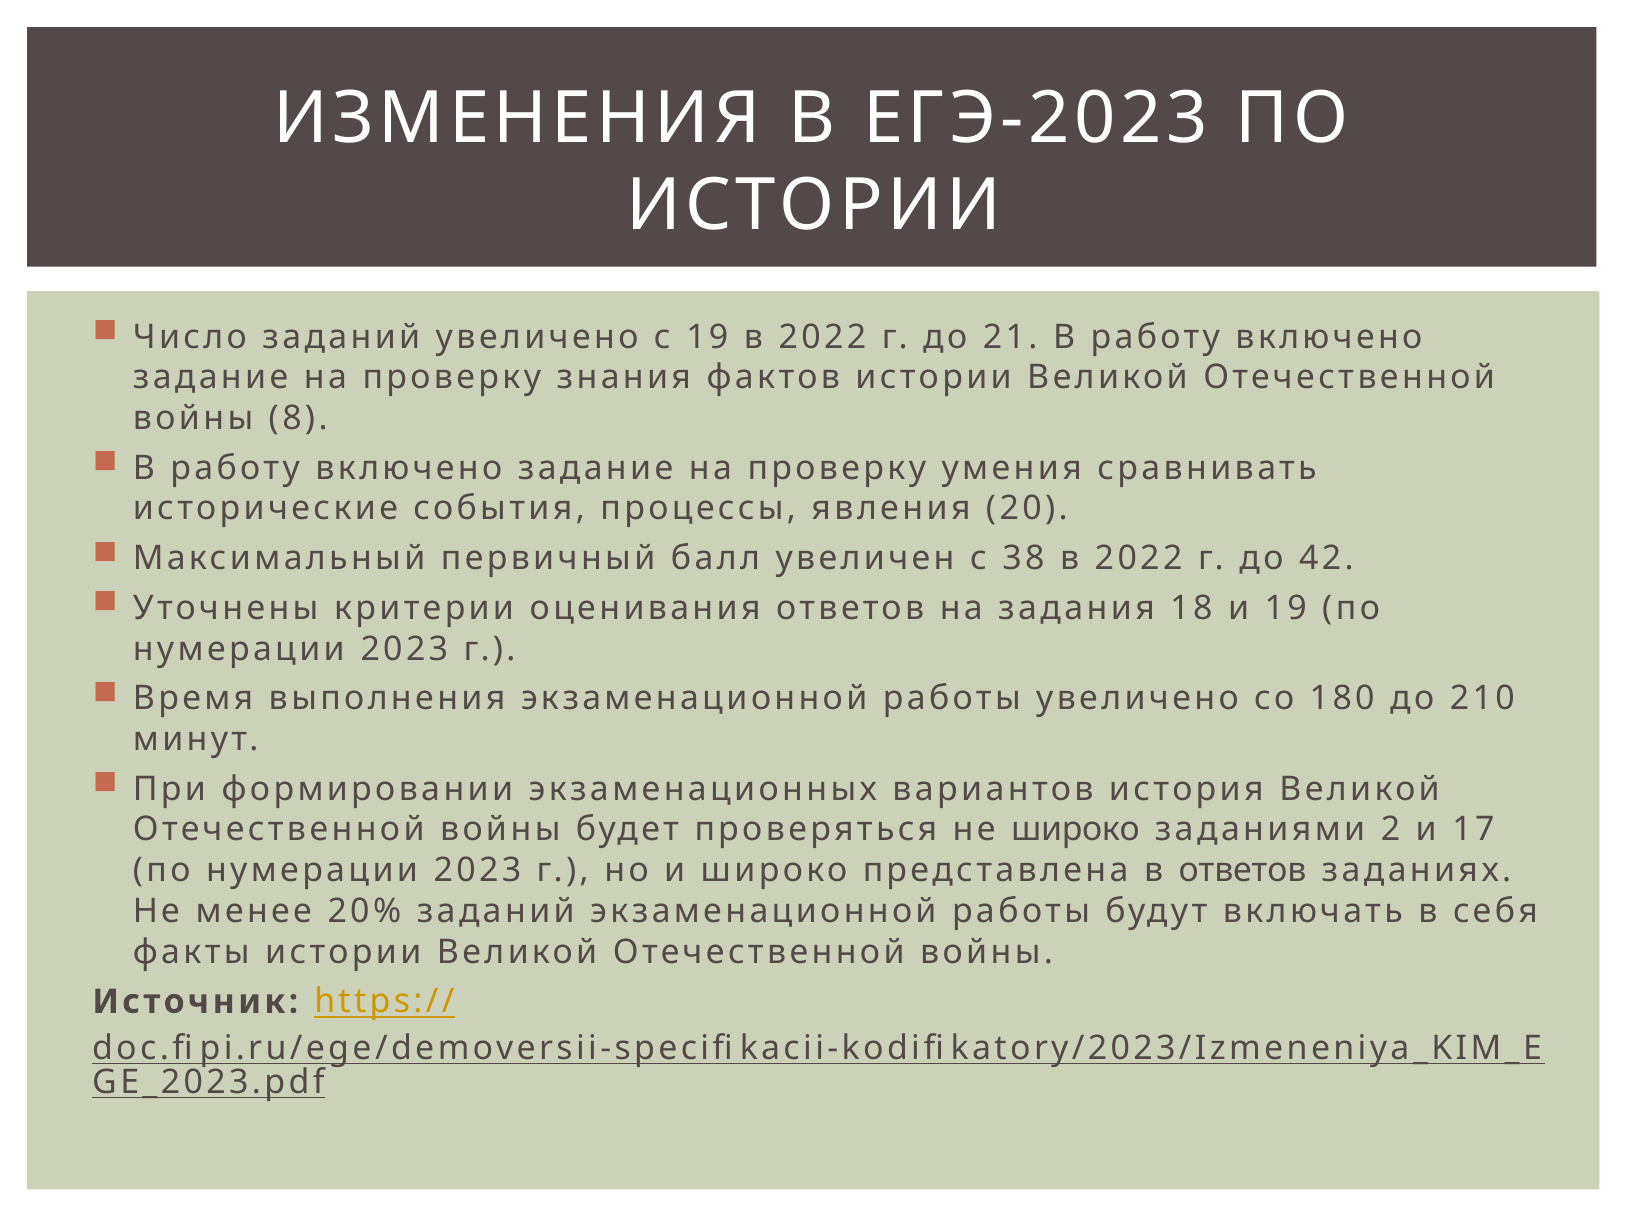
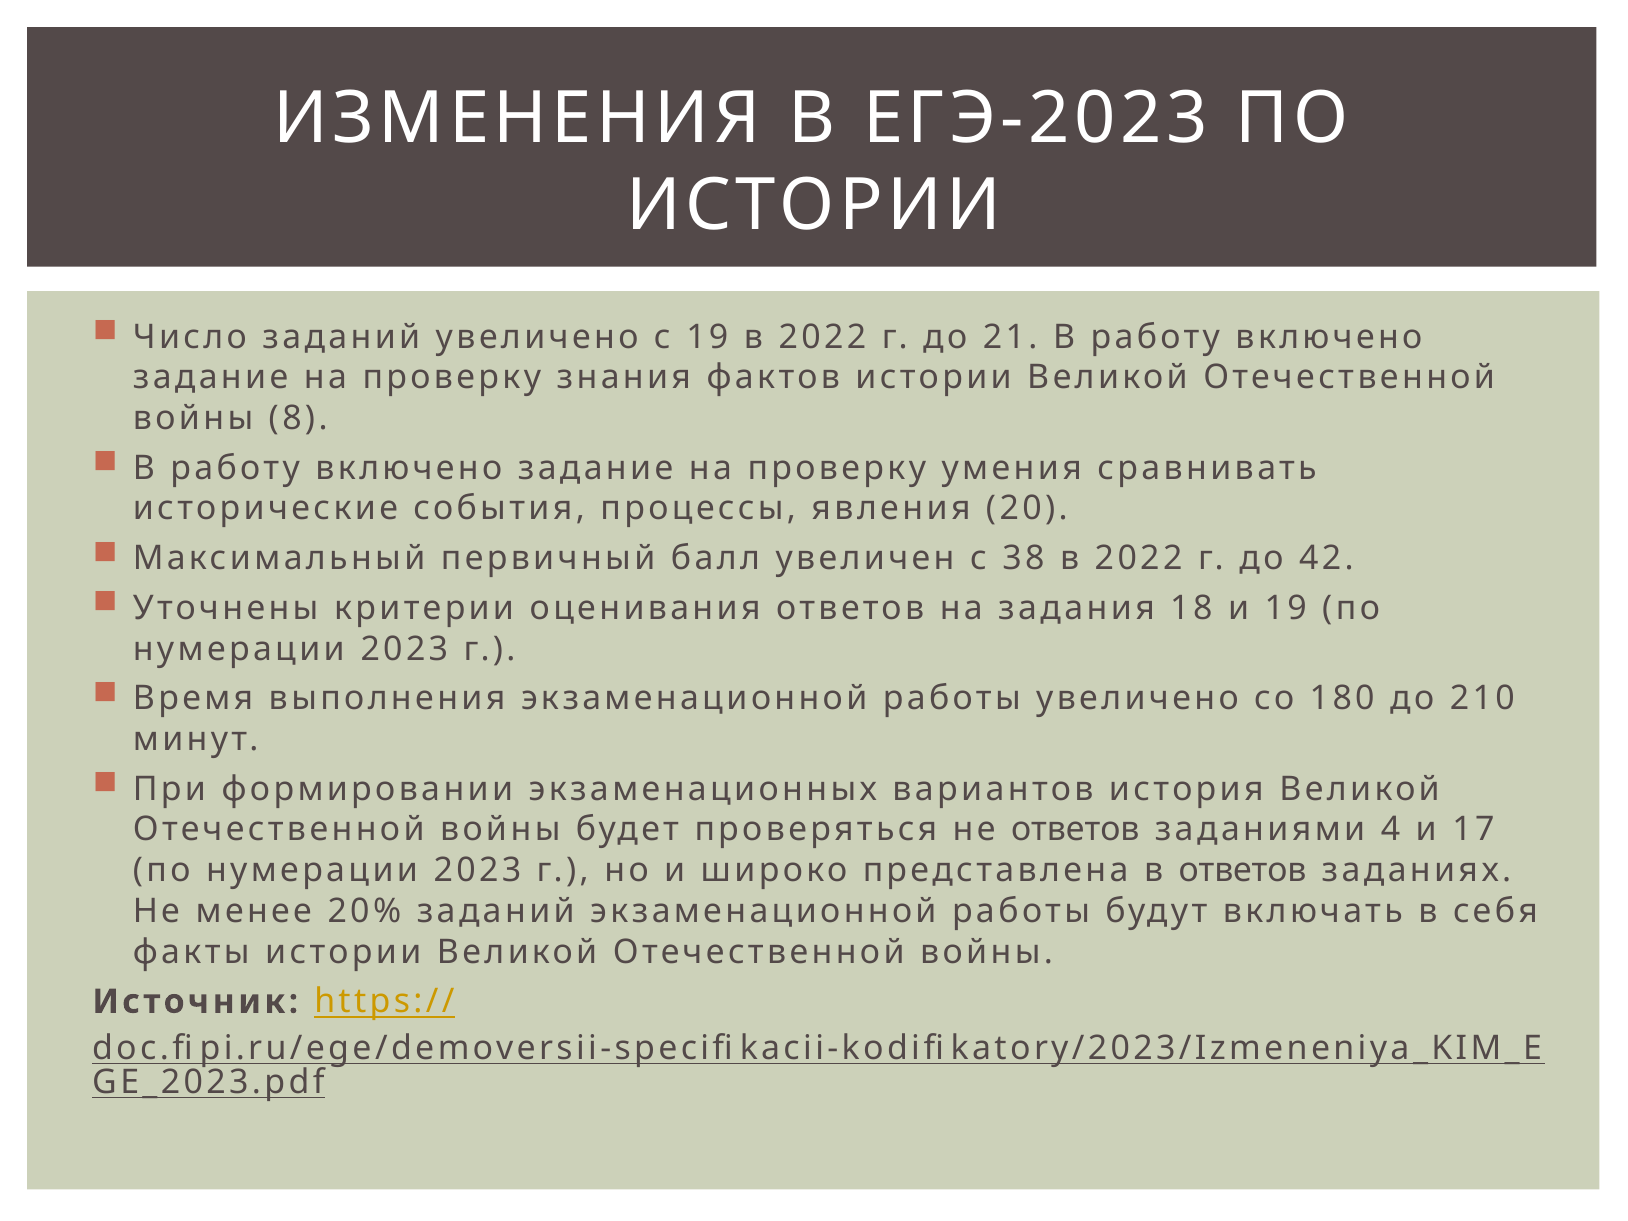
не широко: широко -> ответов (1075, 830)
2: 2 -> 4 (1390, 830)
